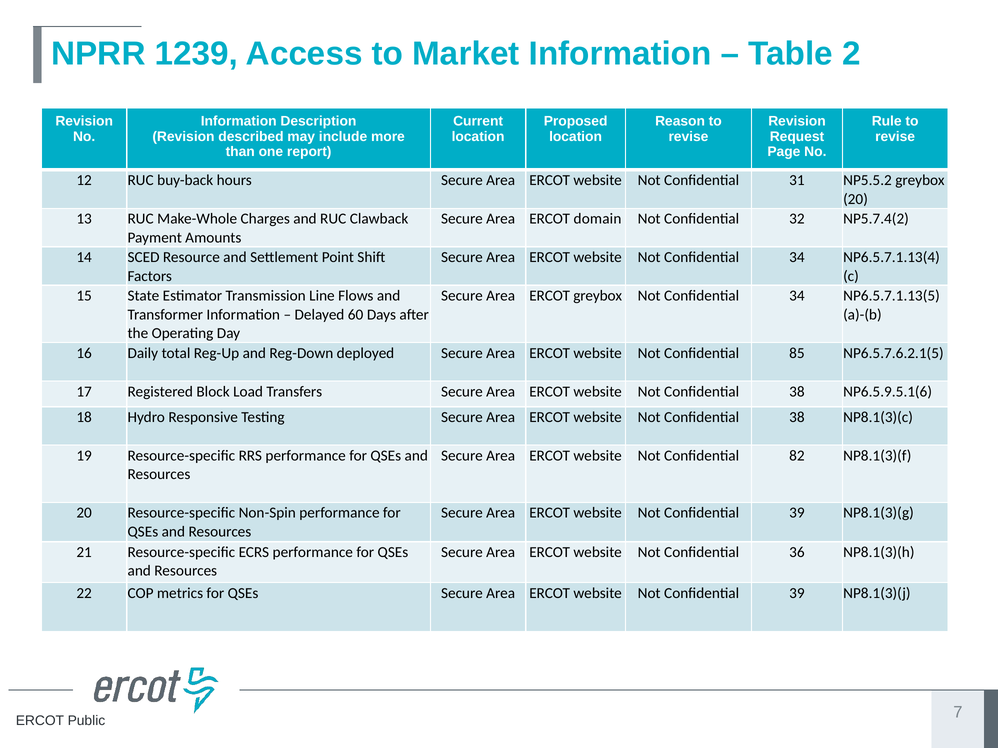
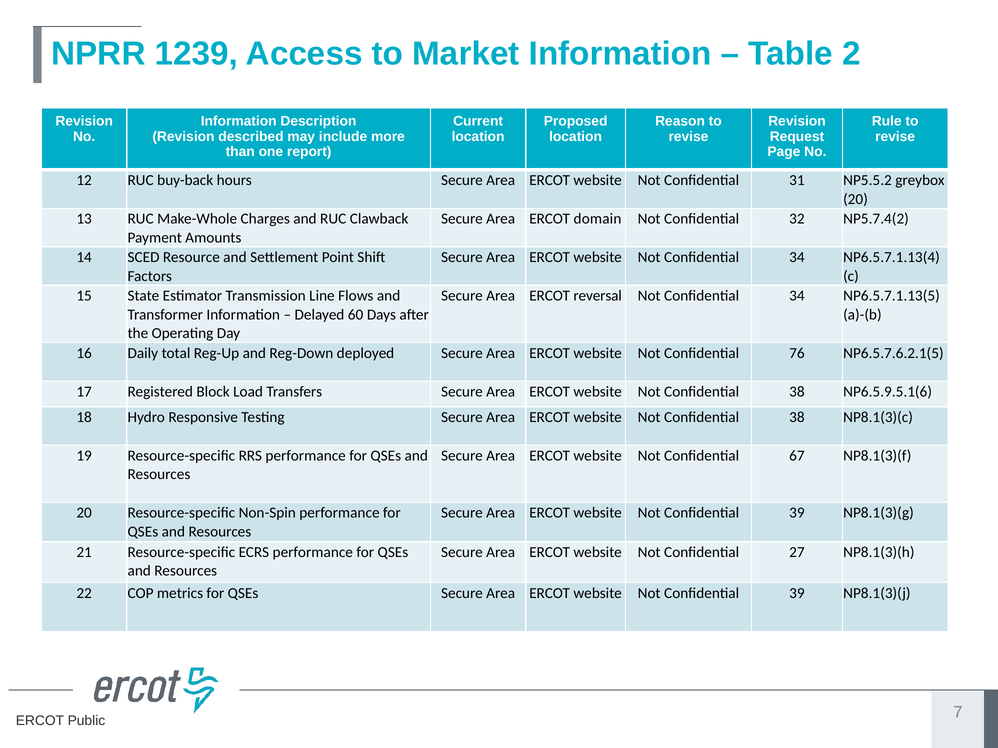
ERCOT greybox: greybox -> reversal (598, 296)
85: 85 -> 76 (797, 353)
82: 82 -> 67 (797, 456)
36: 36 -> 27 (797, 552)
